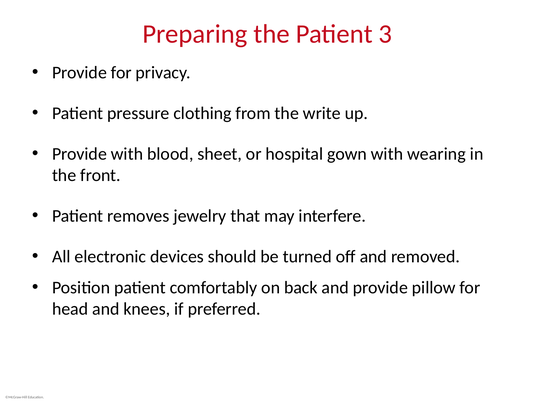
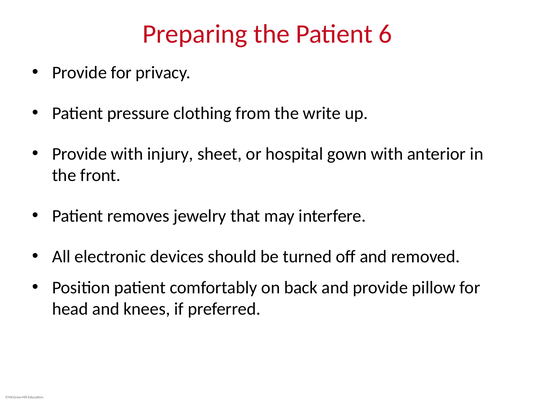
3: 3 -> 6 (385, 34)
blood: blood -> injury (170, 154)
wearing: wearing -> anterior (436, 154)
